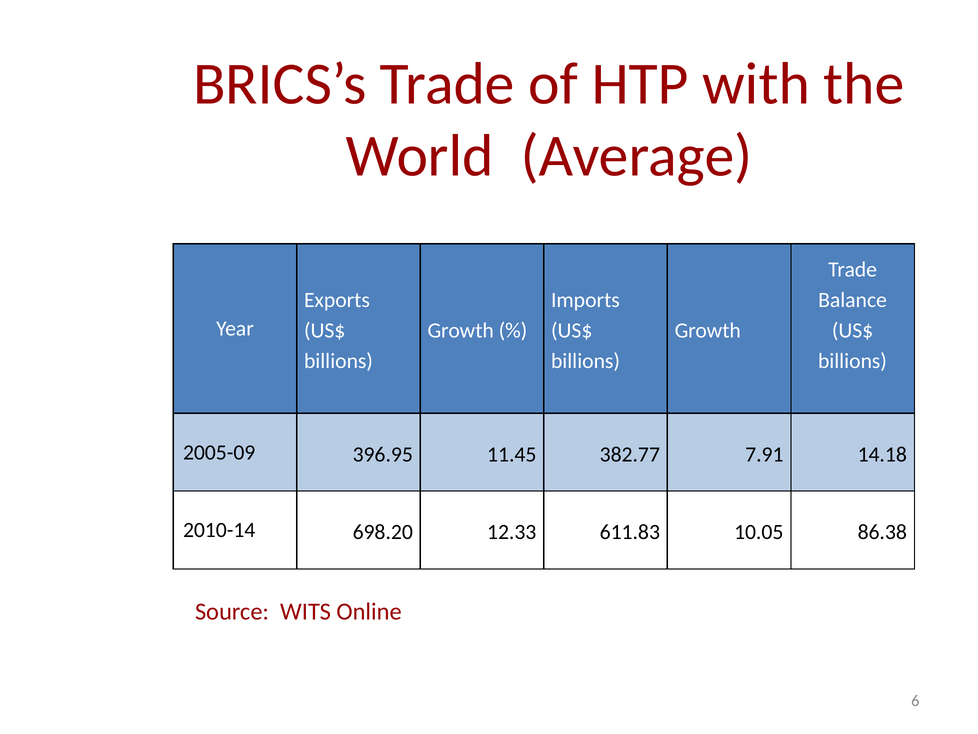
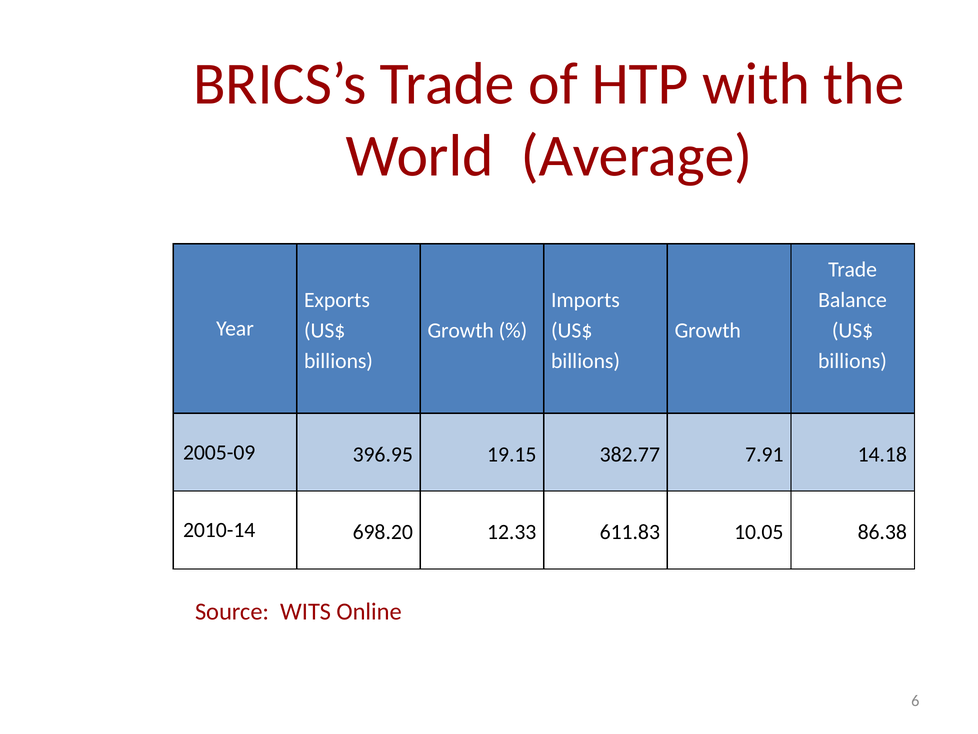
11.45: 11.45 -> 19.15 (512, 454)
